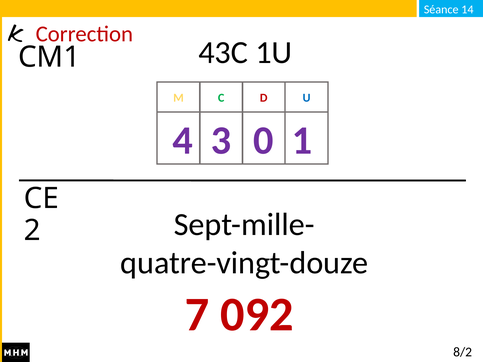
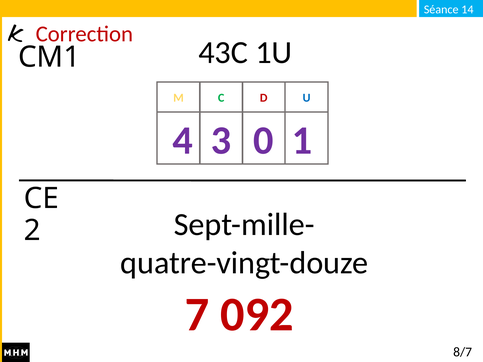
8/2: 8/2 -> 8/7 (463, 352)
